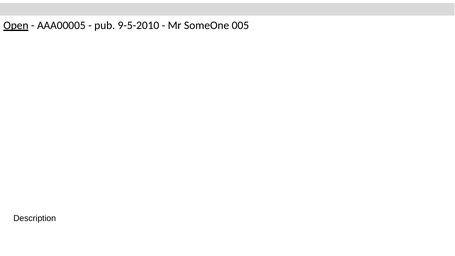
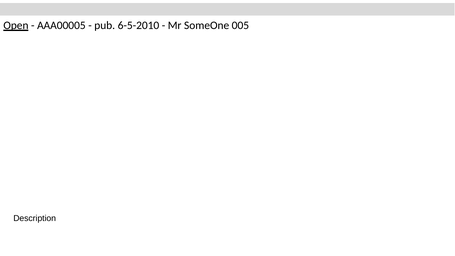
9-5-2010: 9-5-2010 -> 6-5-2010 (138, 25)
